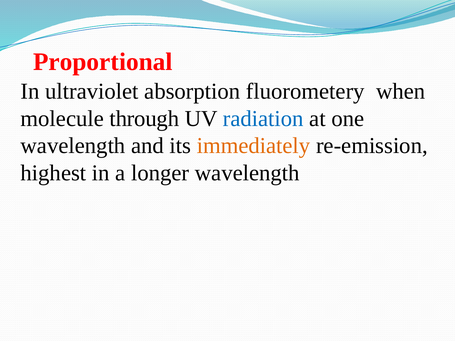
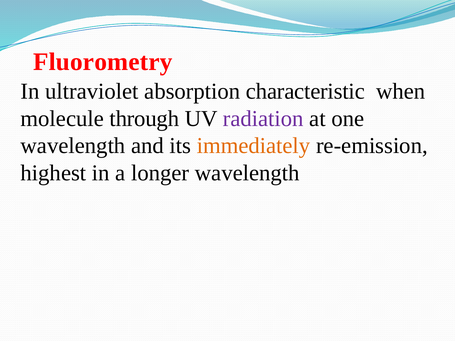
Proportional: Proportional -> Fluorometry (103, 62)
fluorometery: fluorometery -> characteristic (305, 91)
radiation colour: blue -> purple (263, 119)
